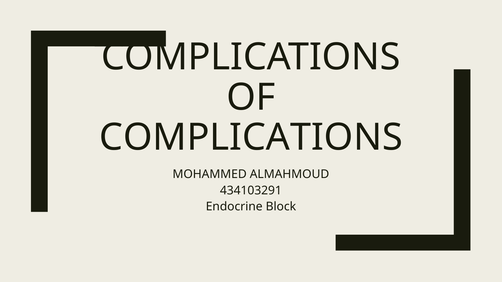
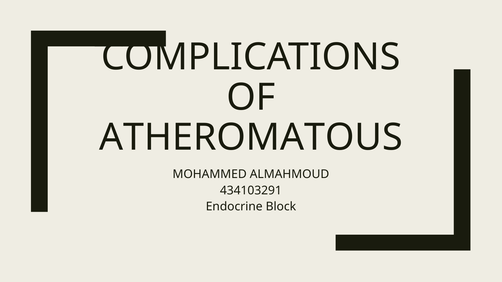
COMPLICATIONS: COMPLICATIONS -> ATHEROMATOUS (251, 138)
